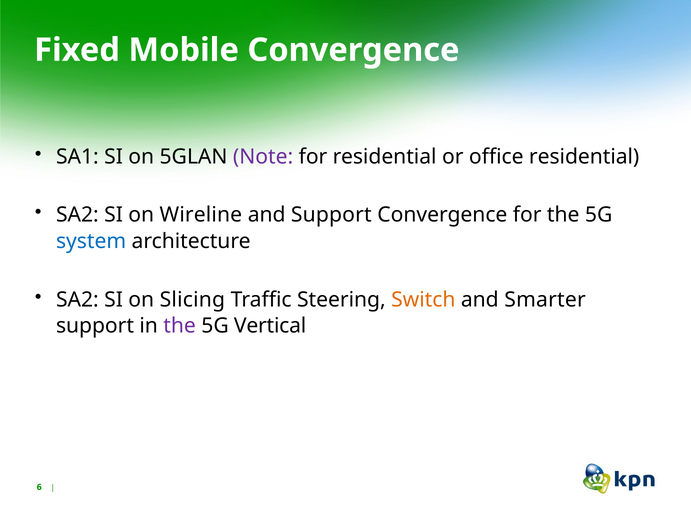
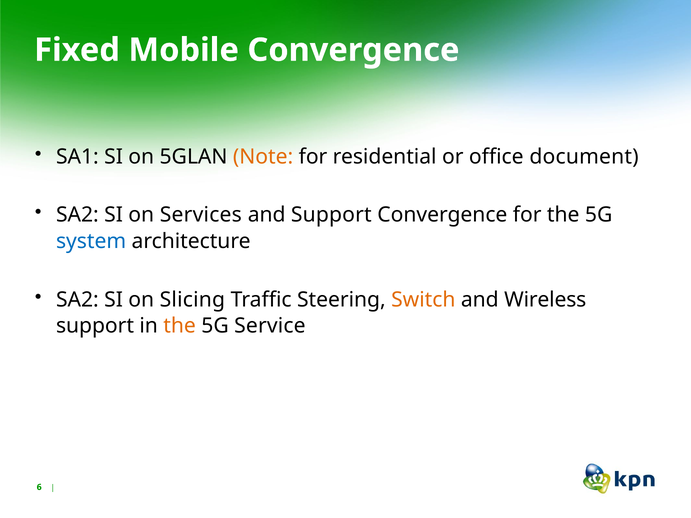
Note colour: purple -> orange (263, 157)
office residential: residential -> document (584, 157)
Wireline: Wireline -> Services (201, 215)
Smarter: Smarter -> Wireless (545, 300)
the colour: purple -> orange (180, 326)
Vertical: Vertical -> Service (270, 326)
